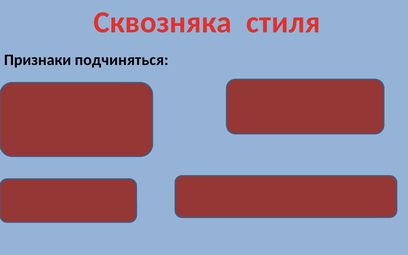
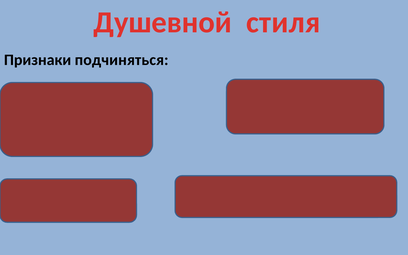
Сквозняка: Сквозняка -> Душевной (163, 23)
